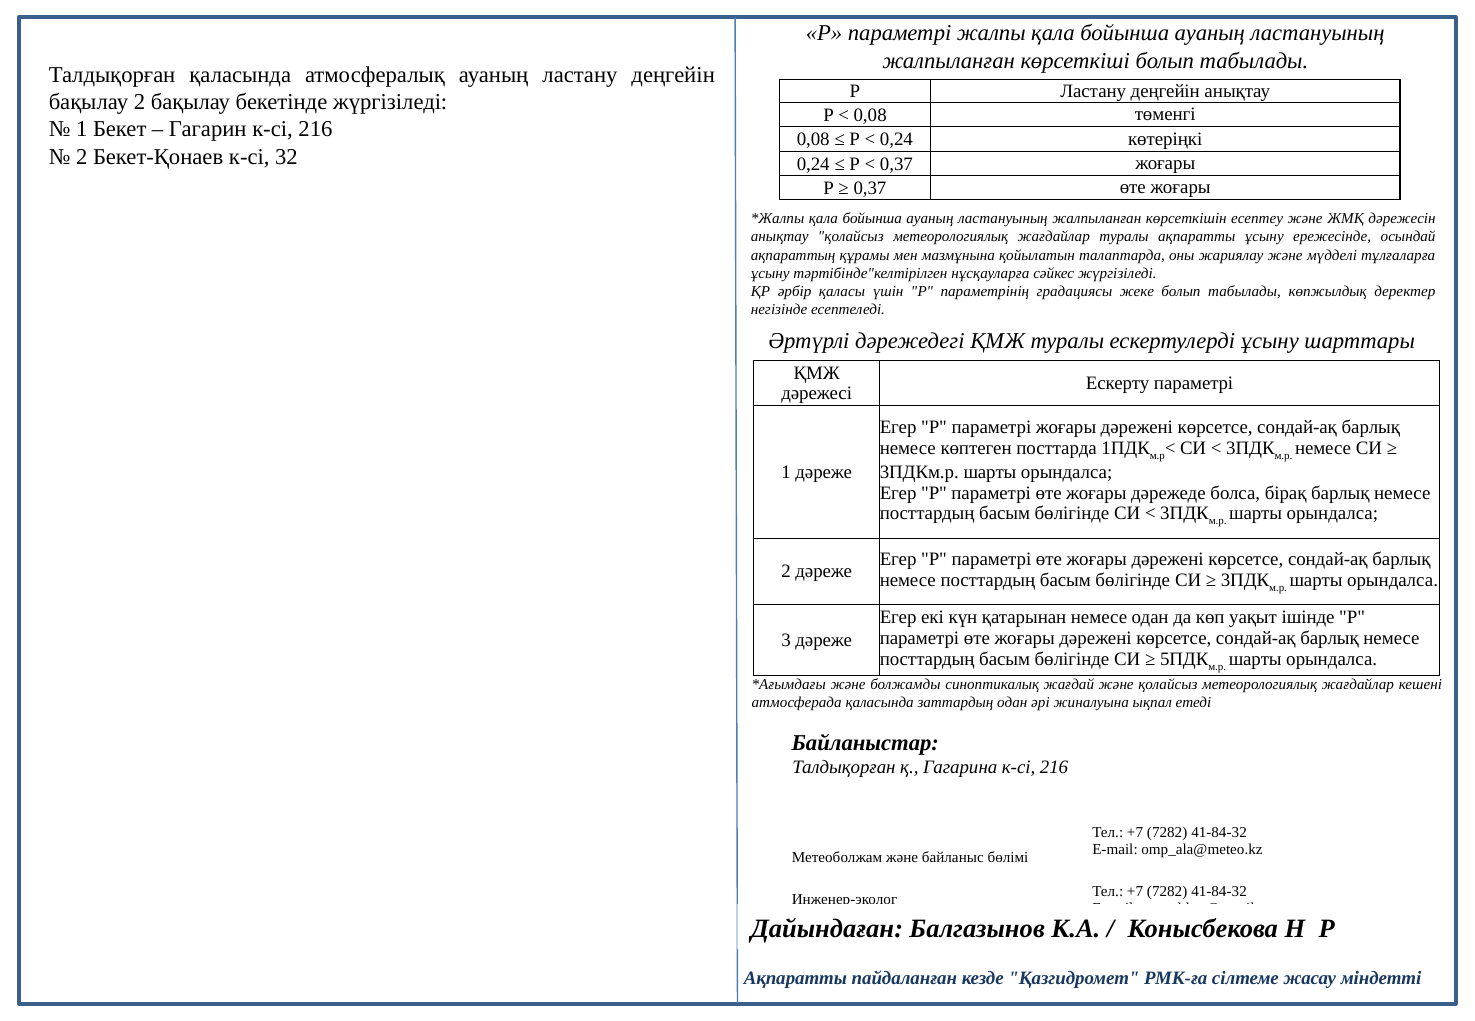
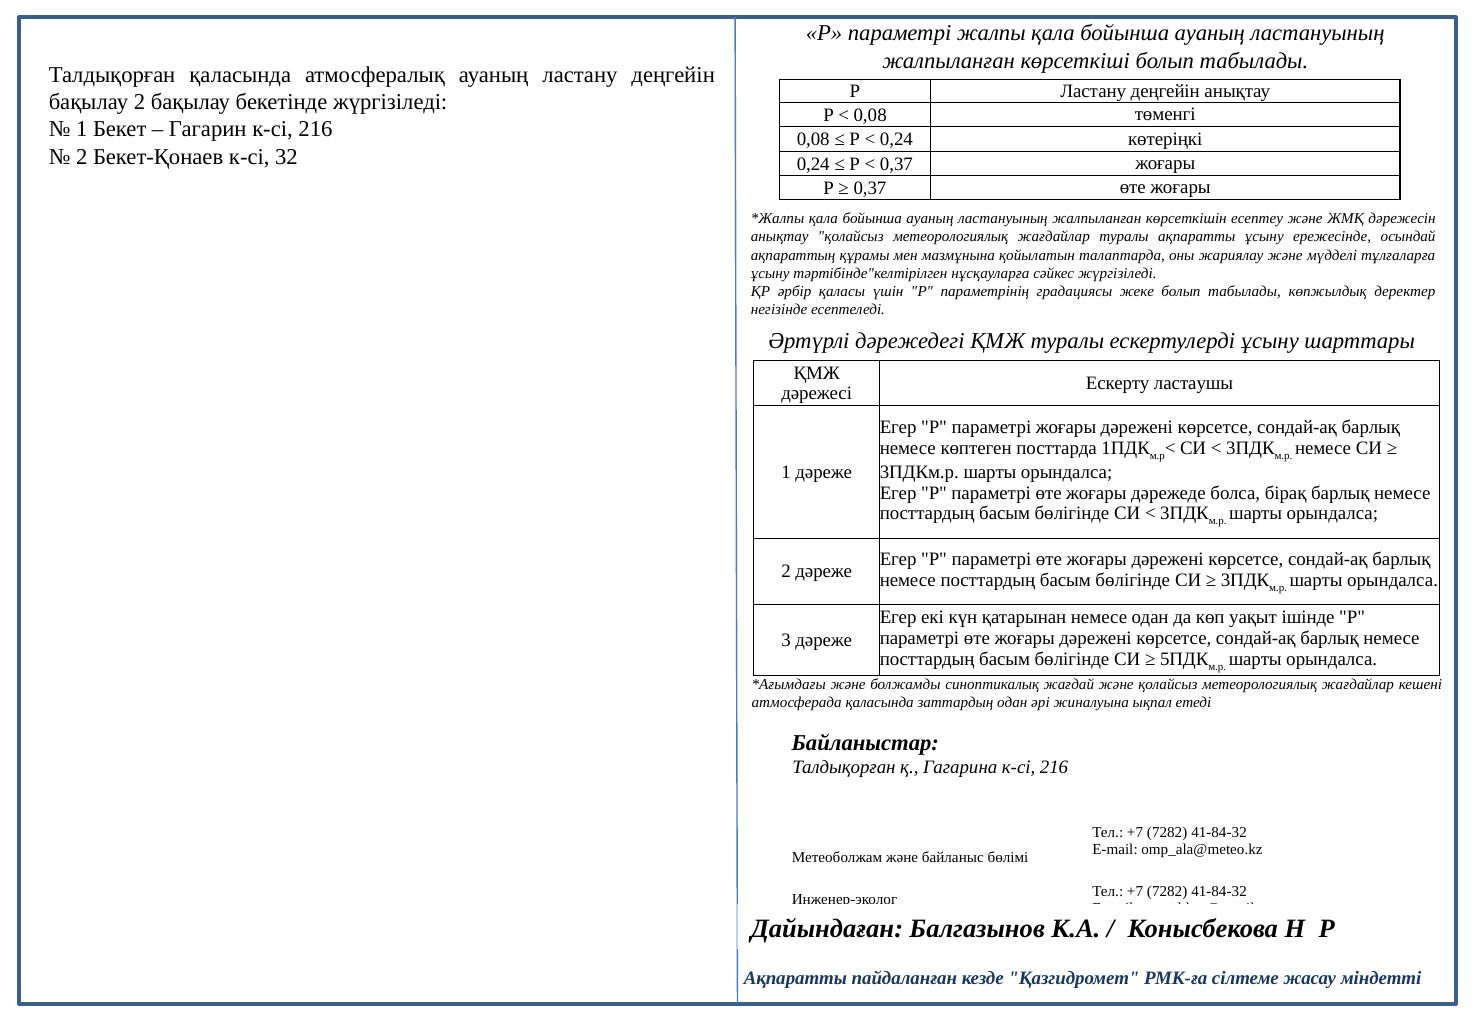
Ескерту параметрі: параметрі -> ластаушы (1194, 383)
